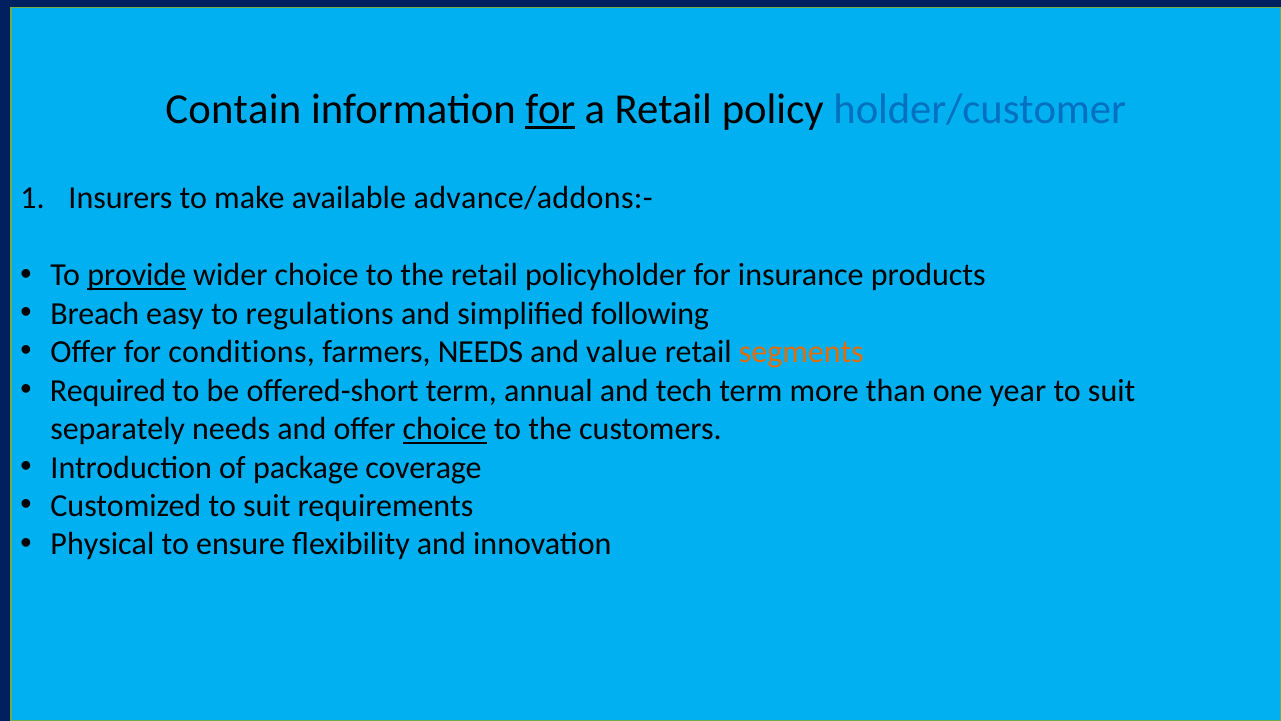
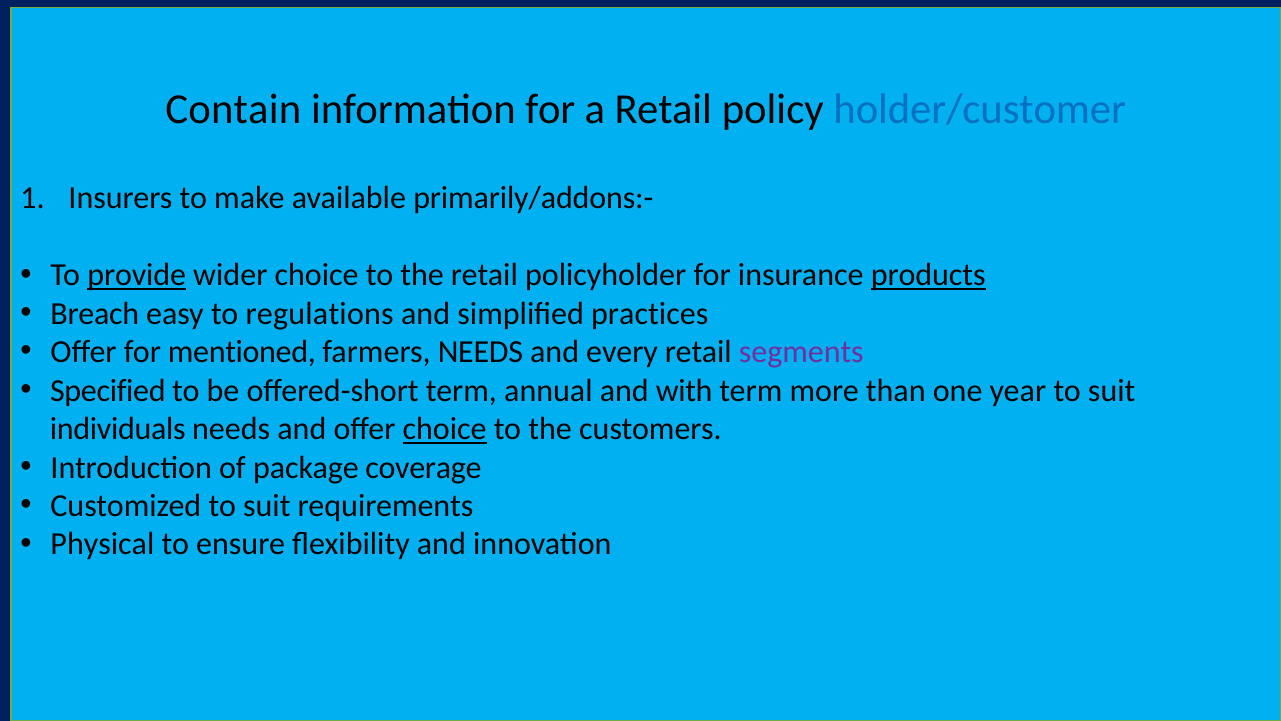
for underline: present -> none (550, 109)
advance/addons:-: advance/addons:- -> primarily/addons:- (533, 198)
products underline: none -> present (928, 275)
following: following -> practices (650, 314)
conditions: conditions -> mentioned (242, 352)
value: value -> every (622, 352)
segments colour: orange -> purple (801, 352)
Required: Required -> Specified (108, 390)
tech: tech -> with (684, 390)
separately: separately -> individuals (118, 429)
